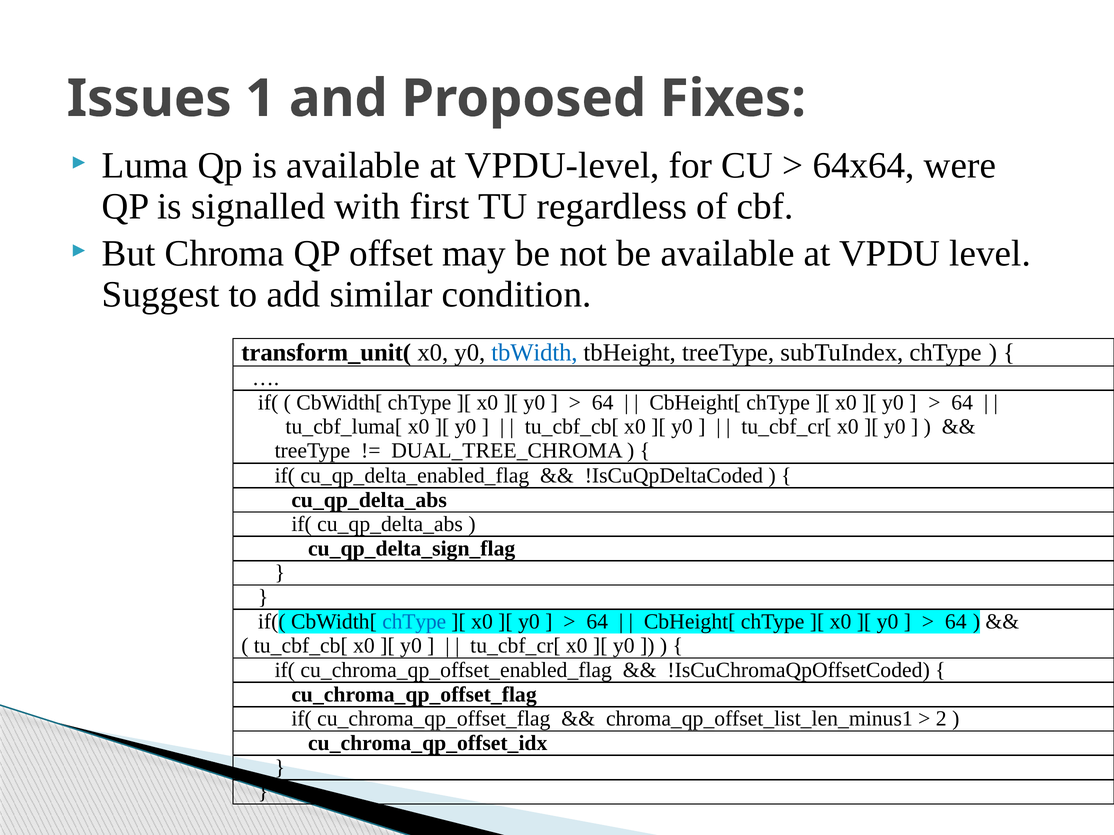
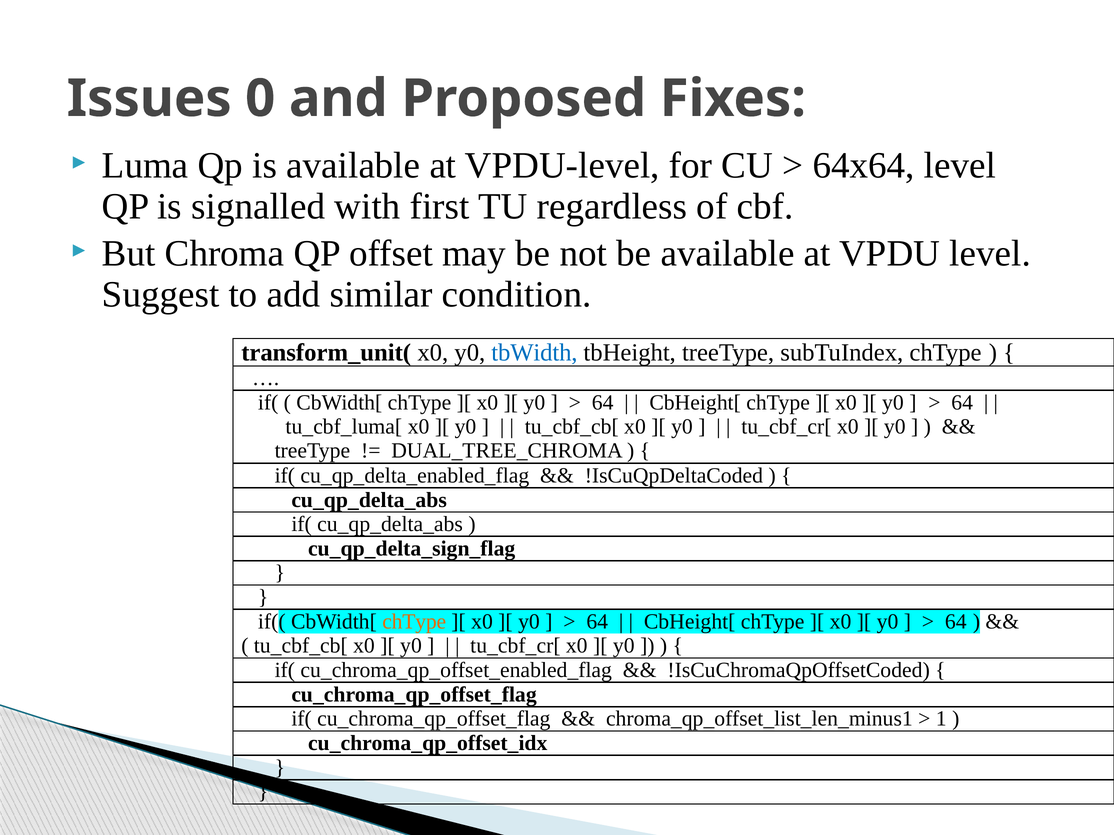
1: 1 -> 0 (260, 99)
64x64 were: were -> level (960, 166)
chType colour: blue -> orange (414, 622)
2: 2 -> 1 (941, 719)
